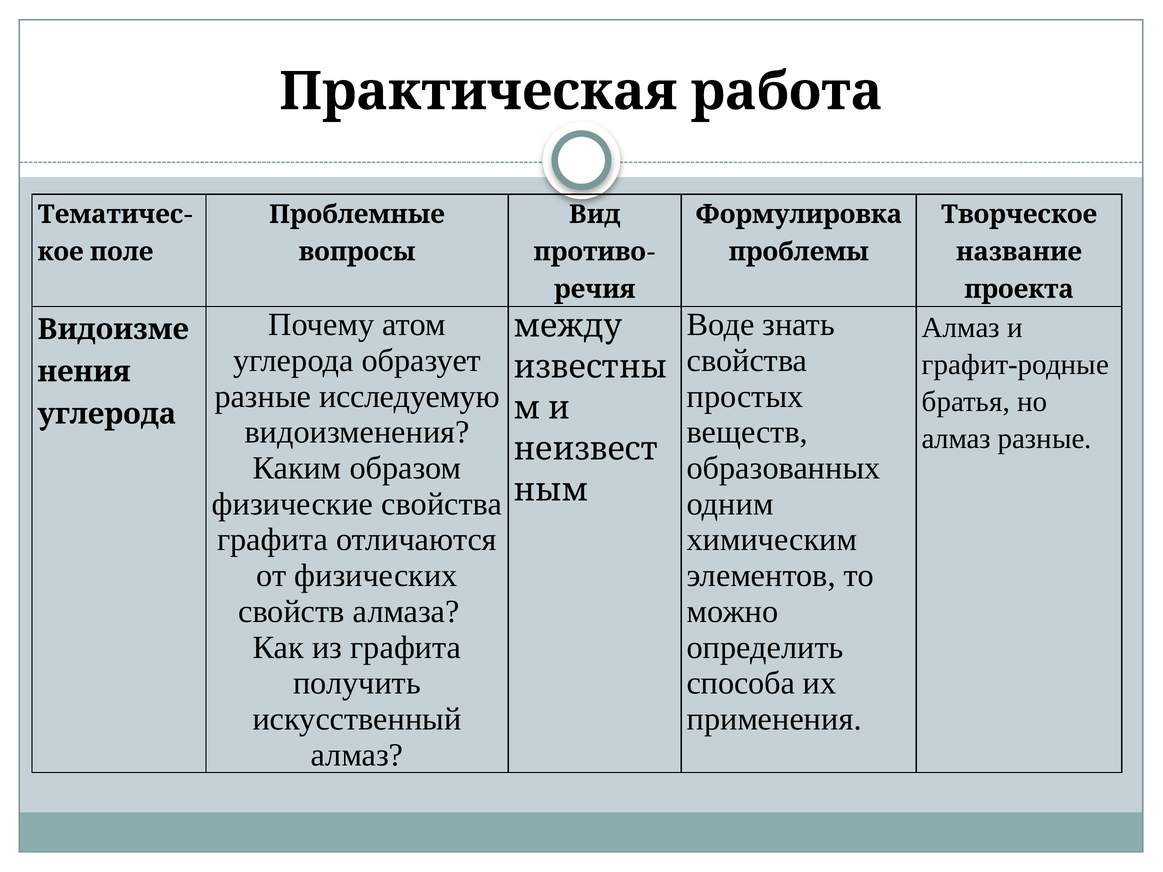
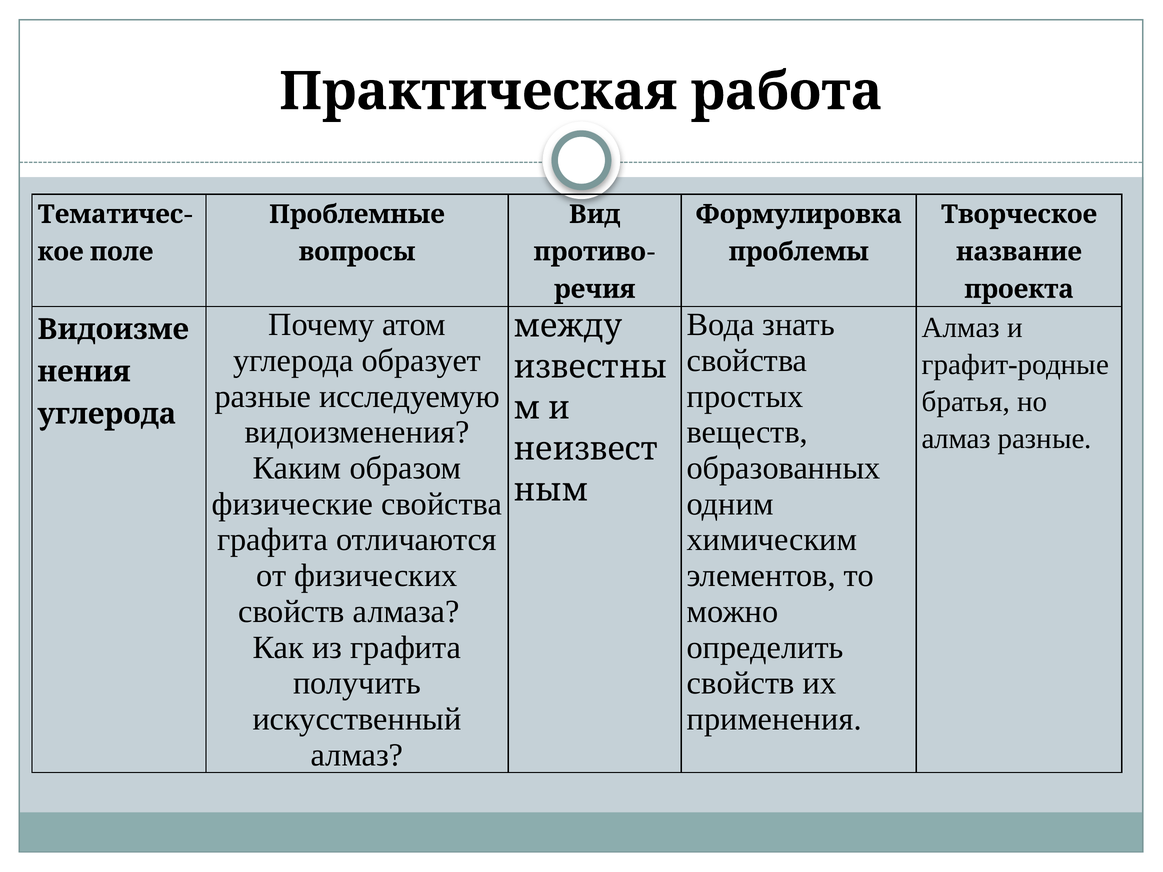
Воде: Воде -> Вода (721, 325)
способа: способа -> свойств (741, 683)
